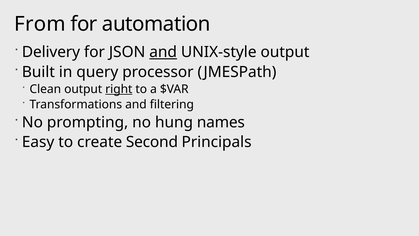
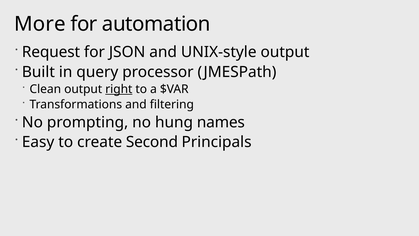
From: From -> More (40, 24)
Delivery: Delivery -> Request (51, 52)
and underline: present -> none (163, 52)
